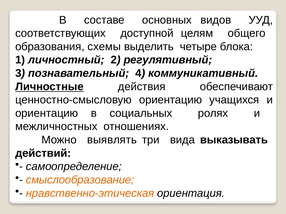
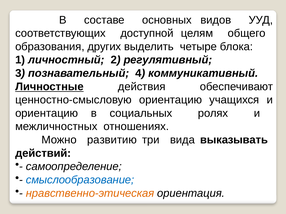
схемы: схемы -> других (104, 47)
выявлять: выявлять -> развитию (112, 140)
смыслообразование colour: orange -> blue (80, 180)
